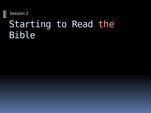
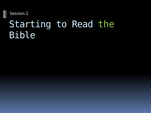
the colour: pink -> light green (106, 24)
